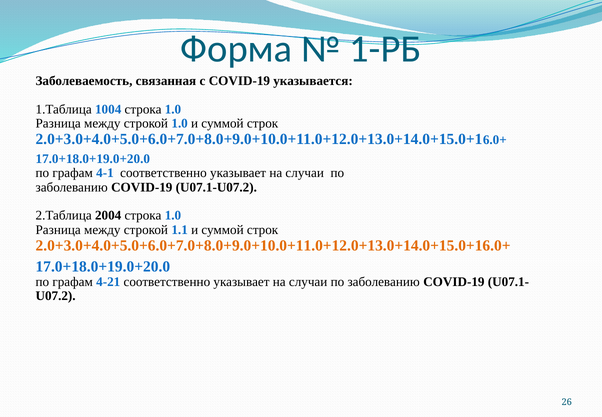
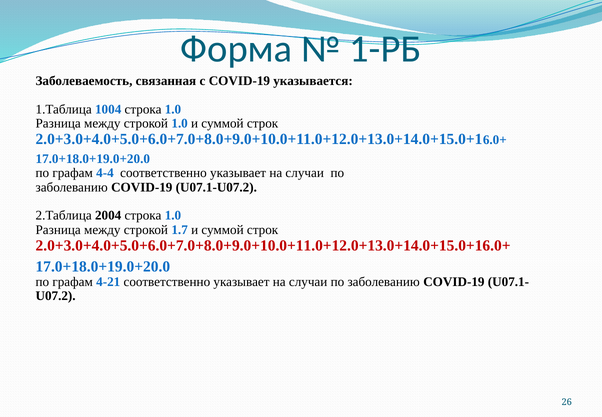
4-1: 4-1 -> 4-4 (105, 173)
1.1: 1.1 -> 1.7 (180, 230)
2.0+3.0+4.0+5.0+6.0+7.0+8.0+9.0+10.0+11.0+12.0+13.0+14.0+15.0+16.0+ colour: orange -> red (273, 245)
